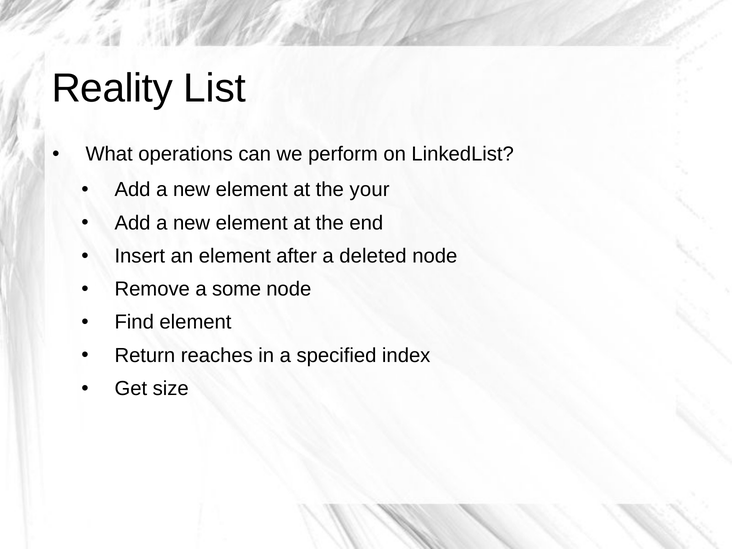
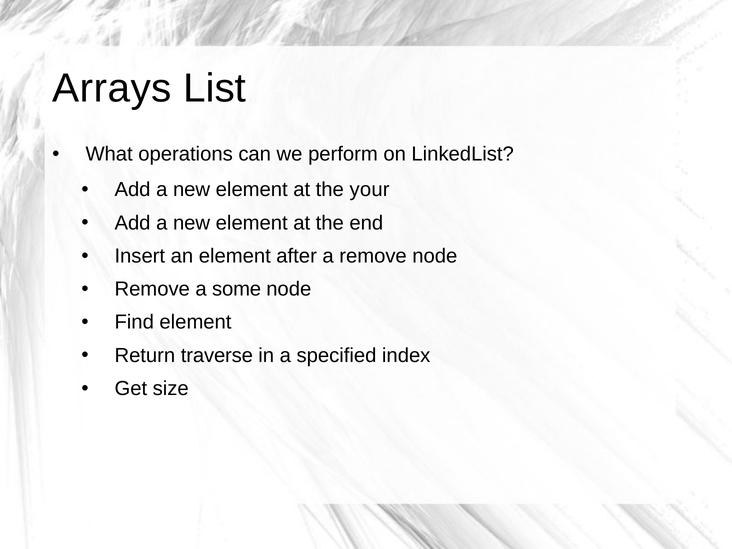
Reality: Reality -> Arrays (112, 88)
a deleted: deleted -> remove (373, 256)
reaches: reaches -> traverse (217, 355)
